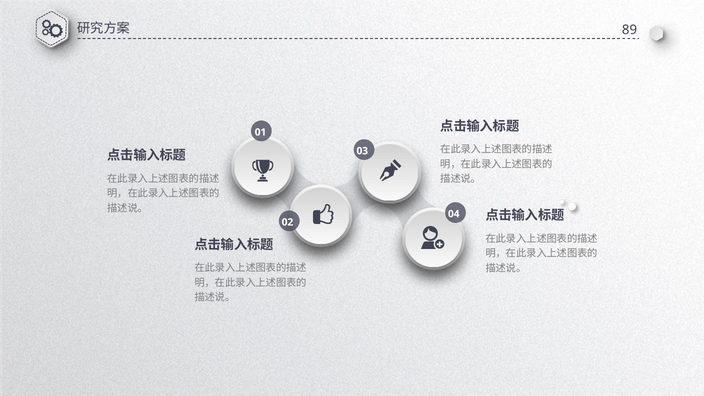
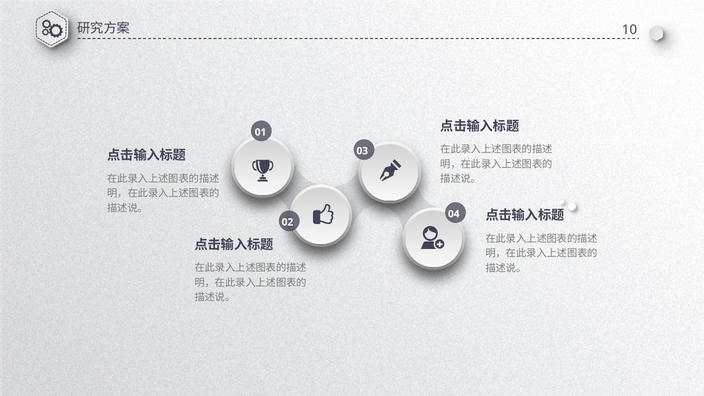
89: 89 -> 10 (630, 30)
